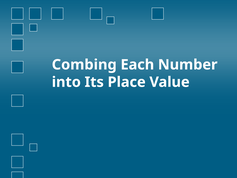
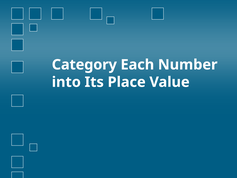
Combing: Combing -> Category (84, 65)
